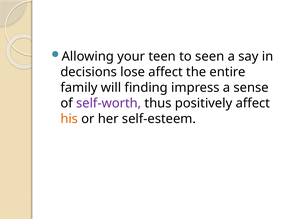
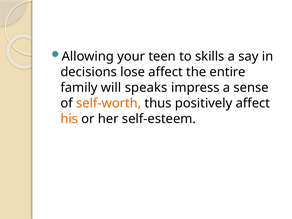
seen: seen -> skills (210, 56)
finding: finding -> speaks (146, 88)
self-worth colour: purple -> orange (109, 103)
